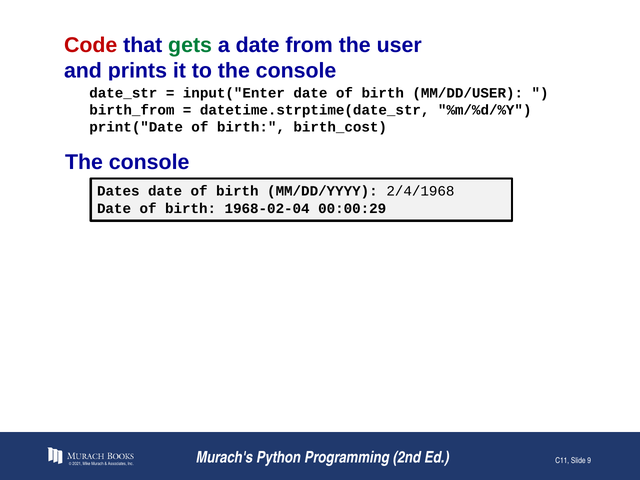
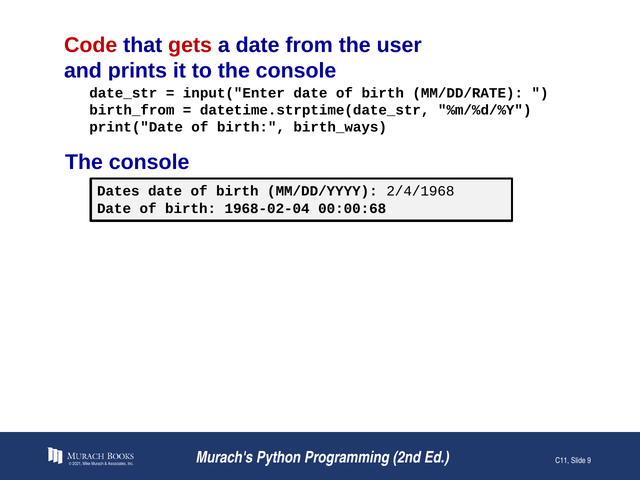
gets colour: green -> red (190, 45)
MM/DD/USER: MM/DD/USER -> MM/DD/RATE (468, 93)
birth_cost: birth_cost -> birth_ways (340, 127)
00:00:29: 00:00:29 -> 00:00:68 (352, 208)
